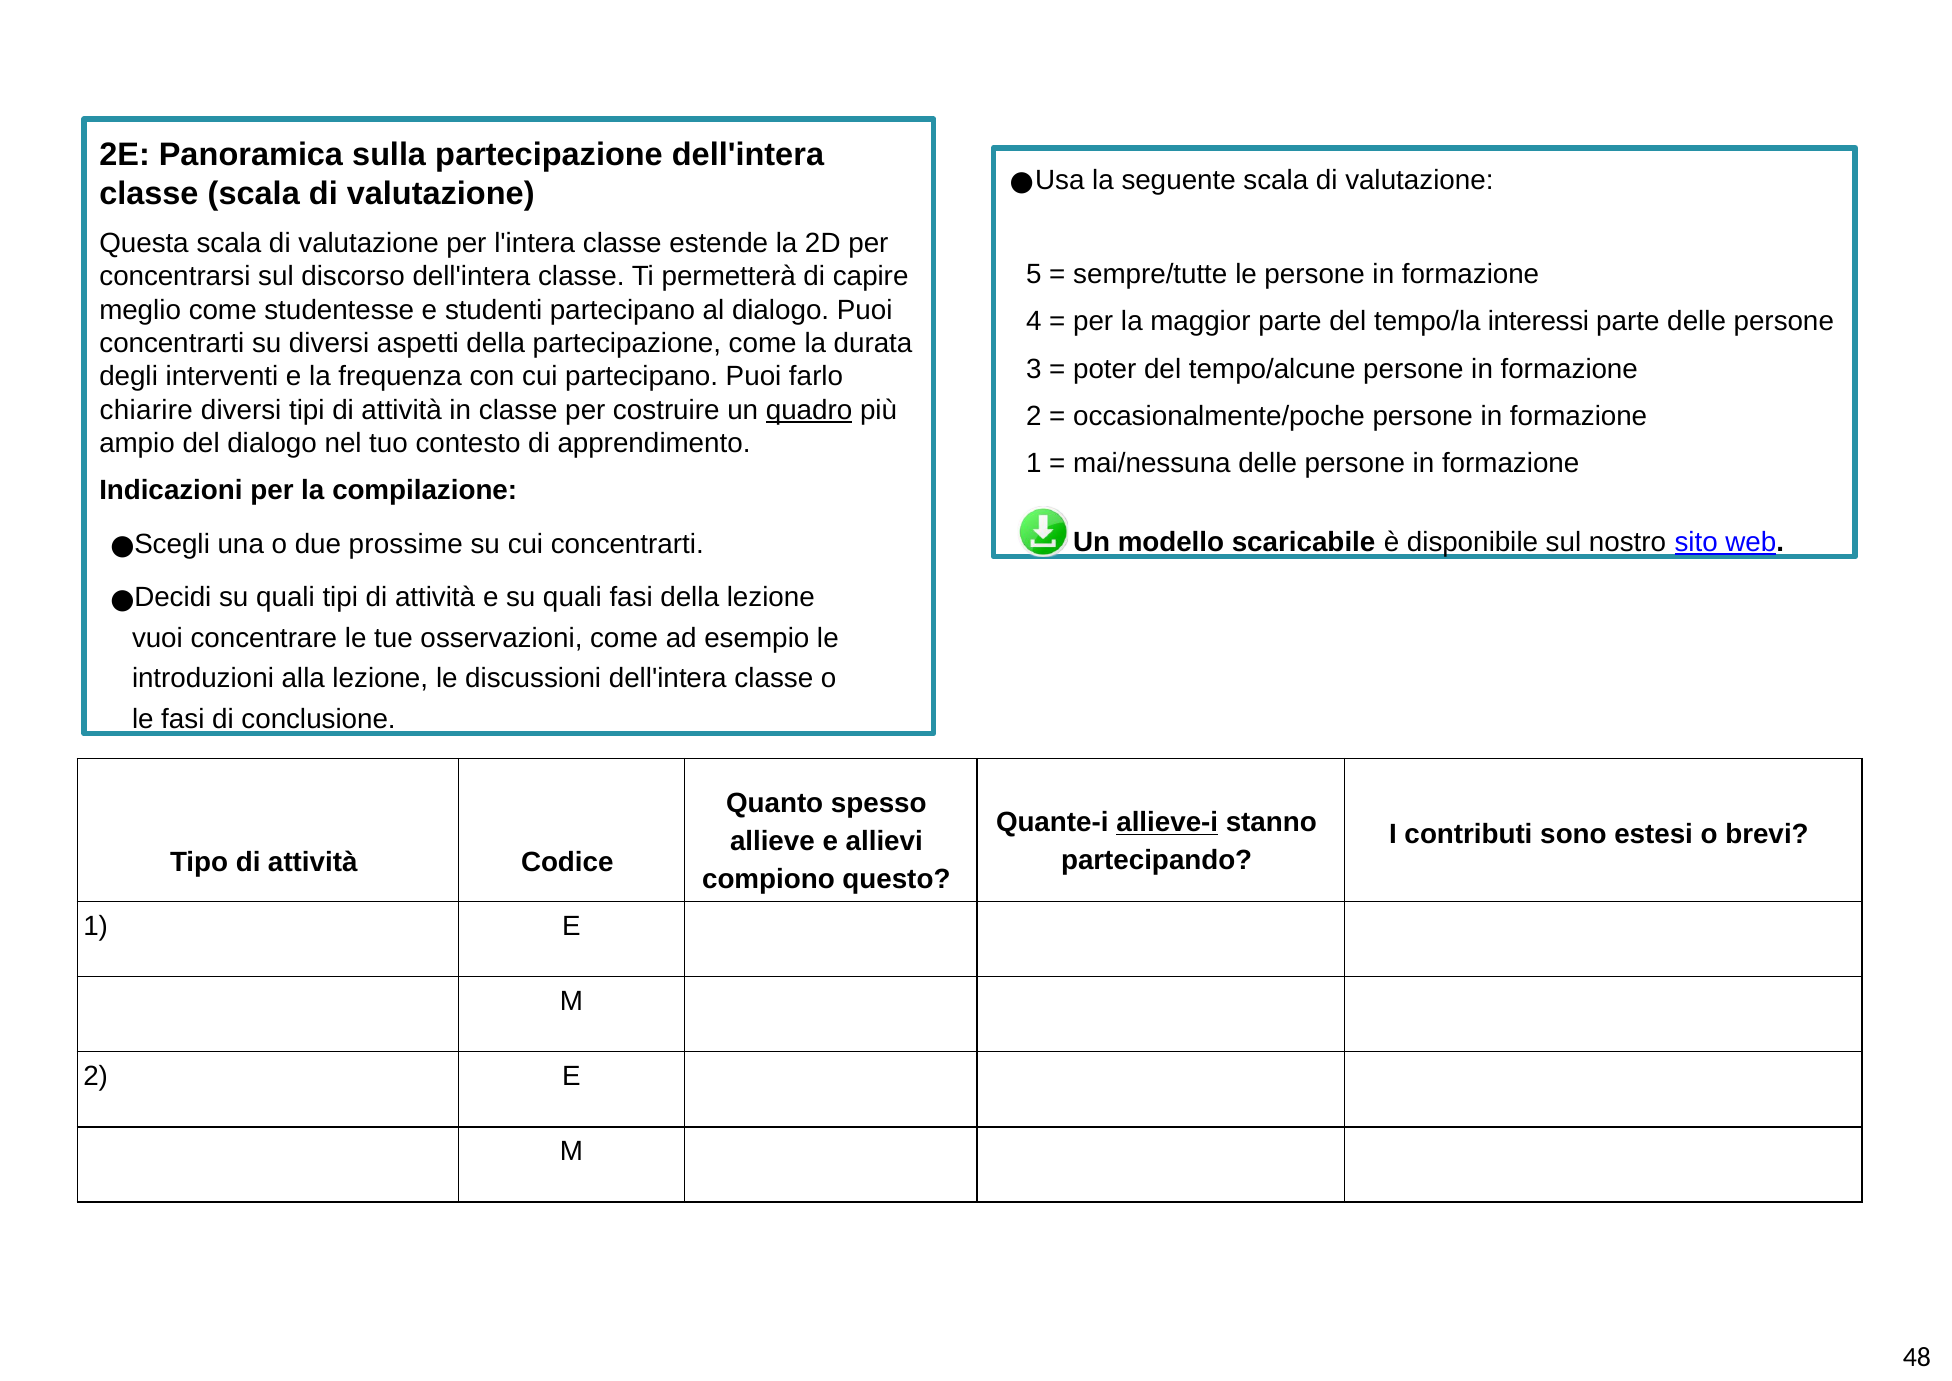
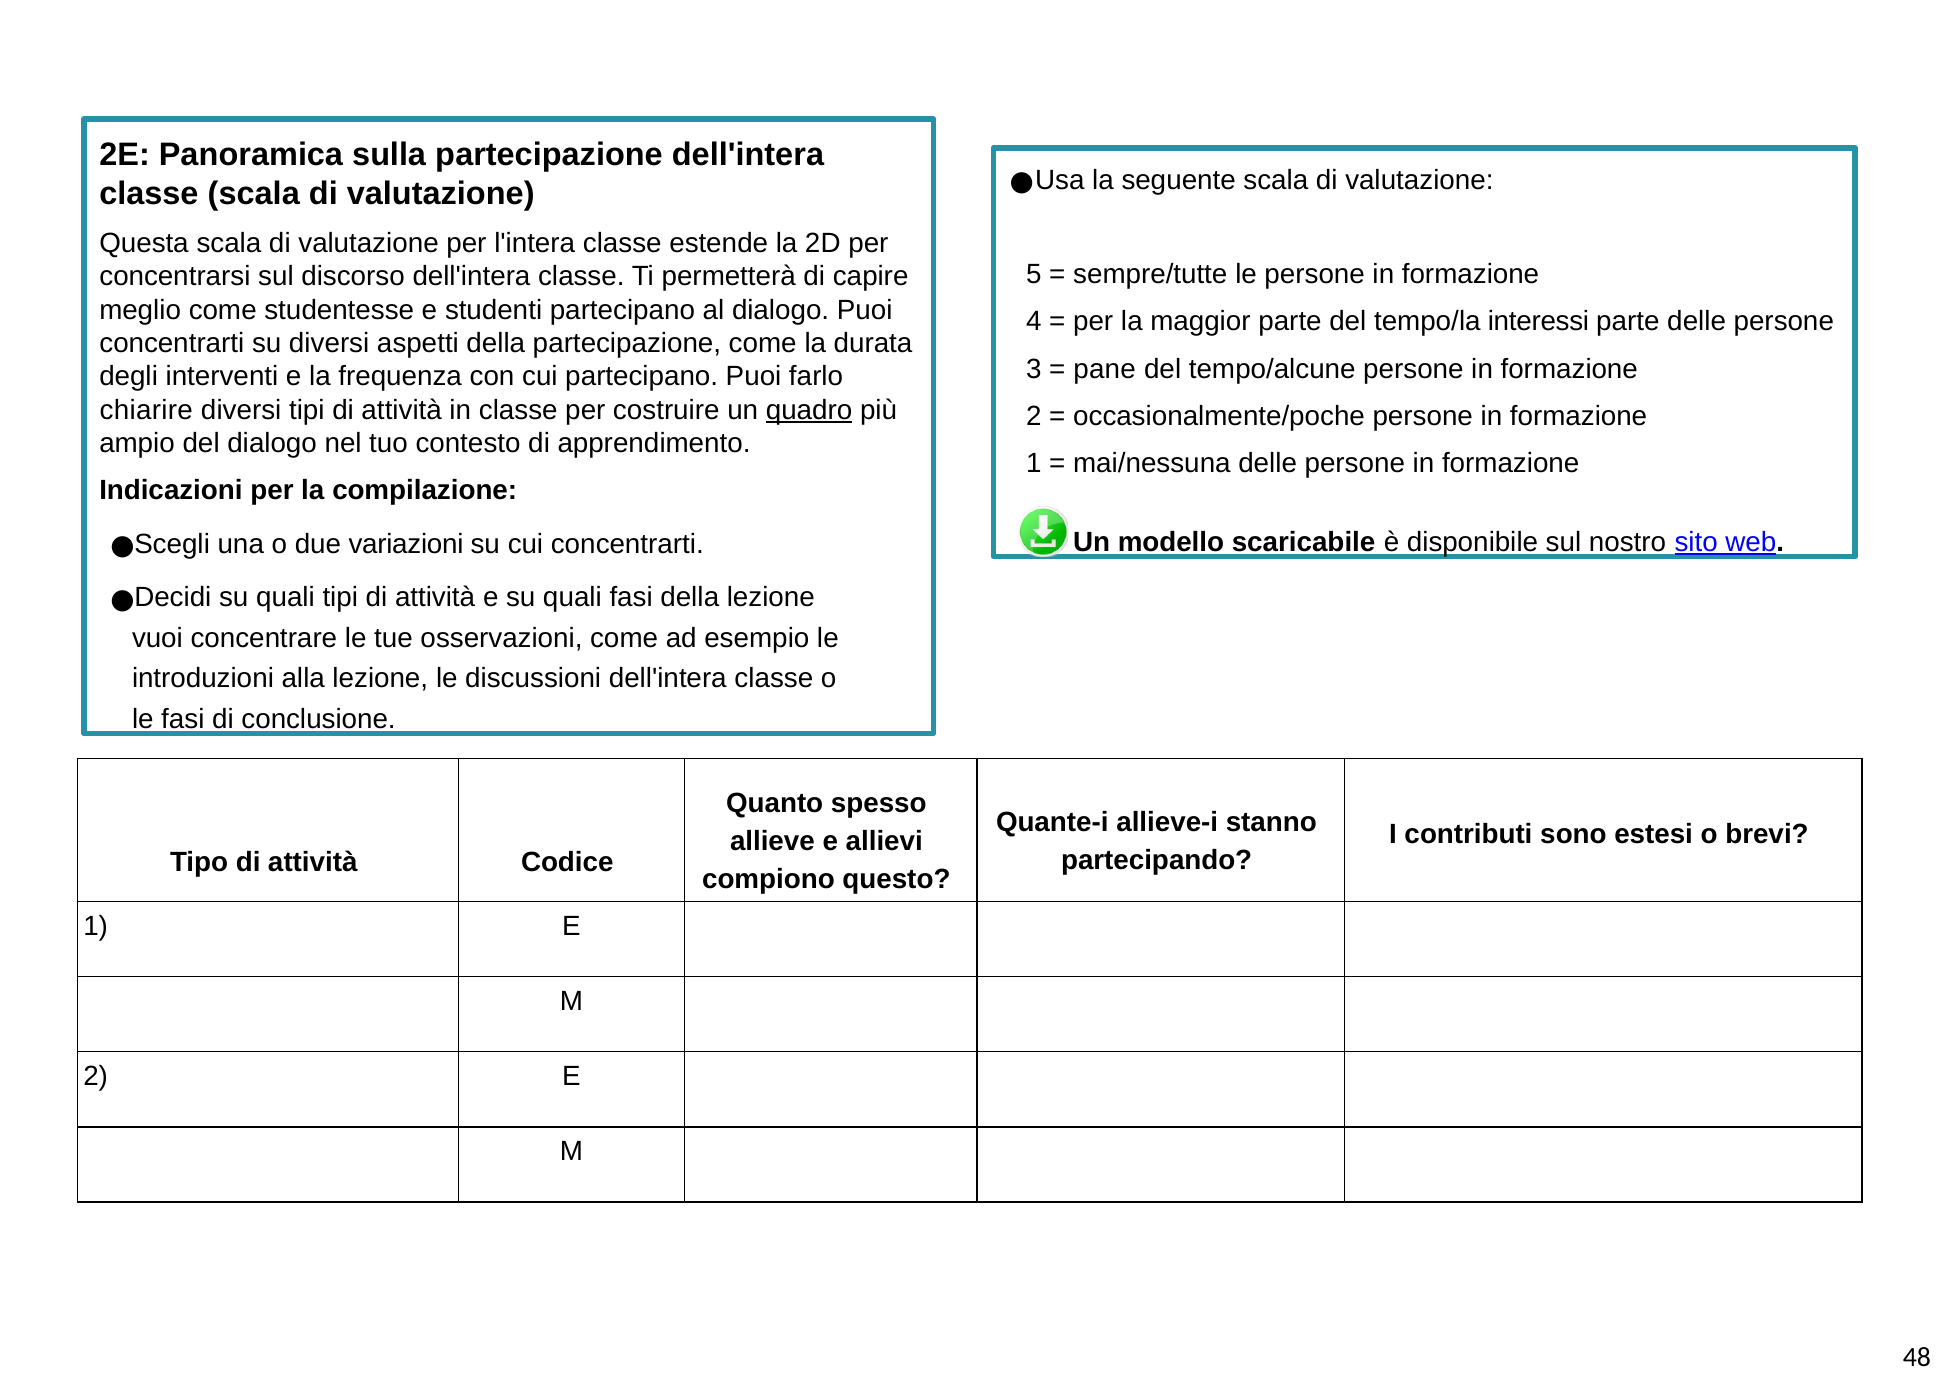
poter: poter -> pane (1105, 369)
prossime: prossime -> variazioni (406, 544)
allieve-i underline: present -> none (1167, 822)
